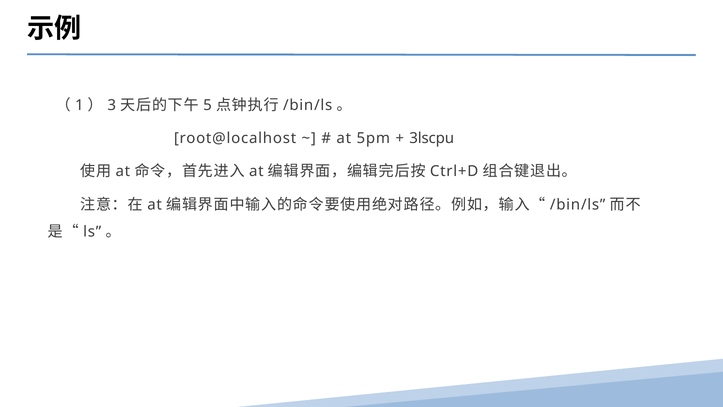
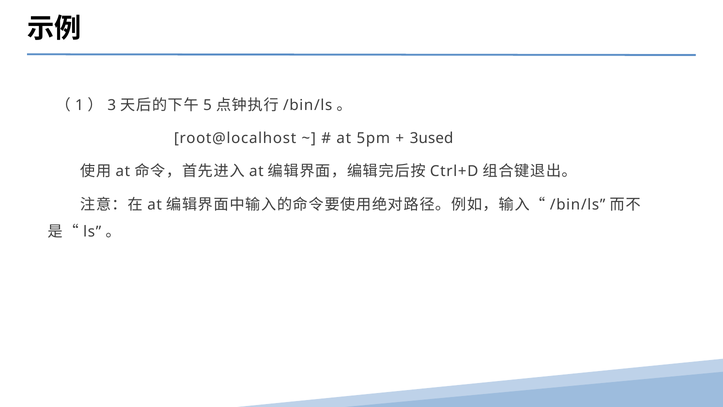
3lscpu: 3lscpu -> 3used (432, 138)
